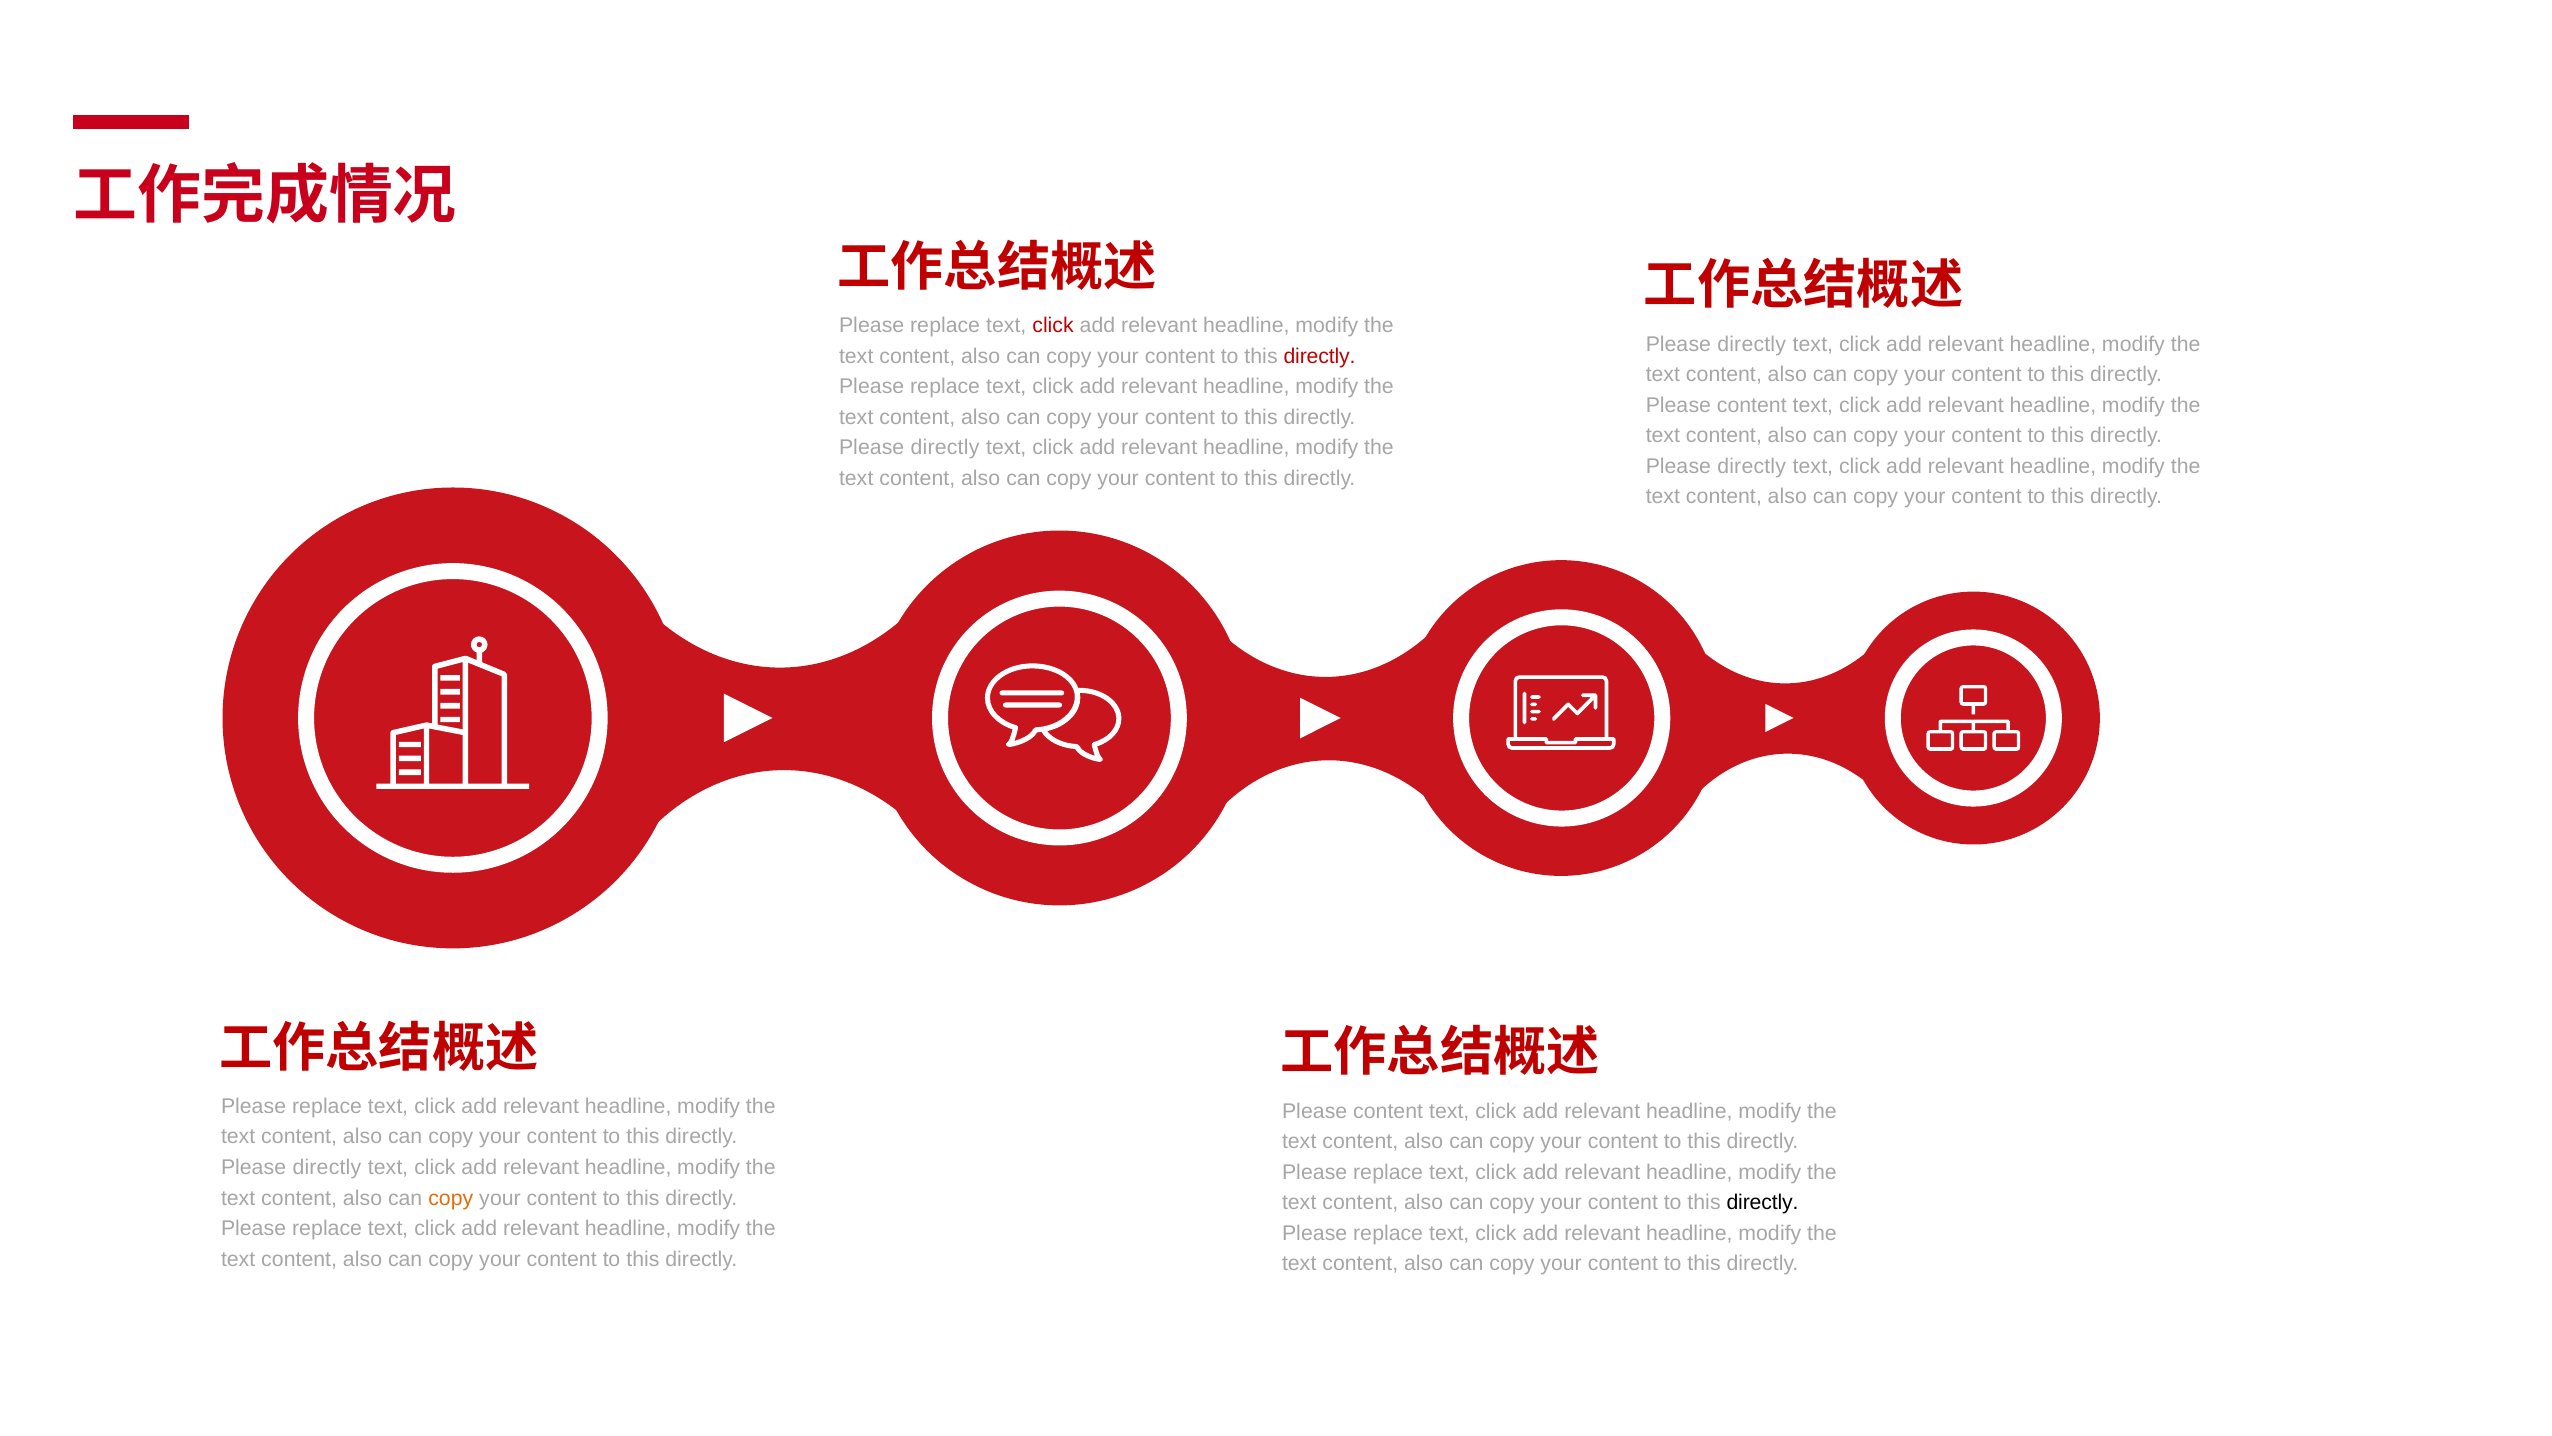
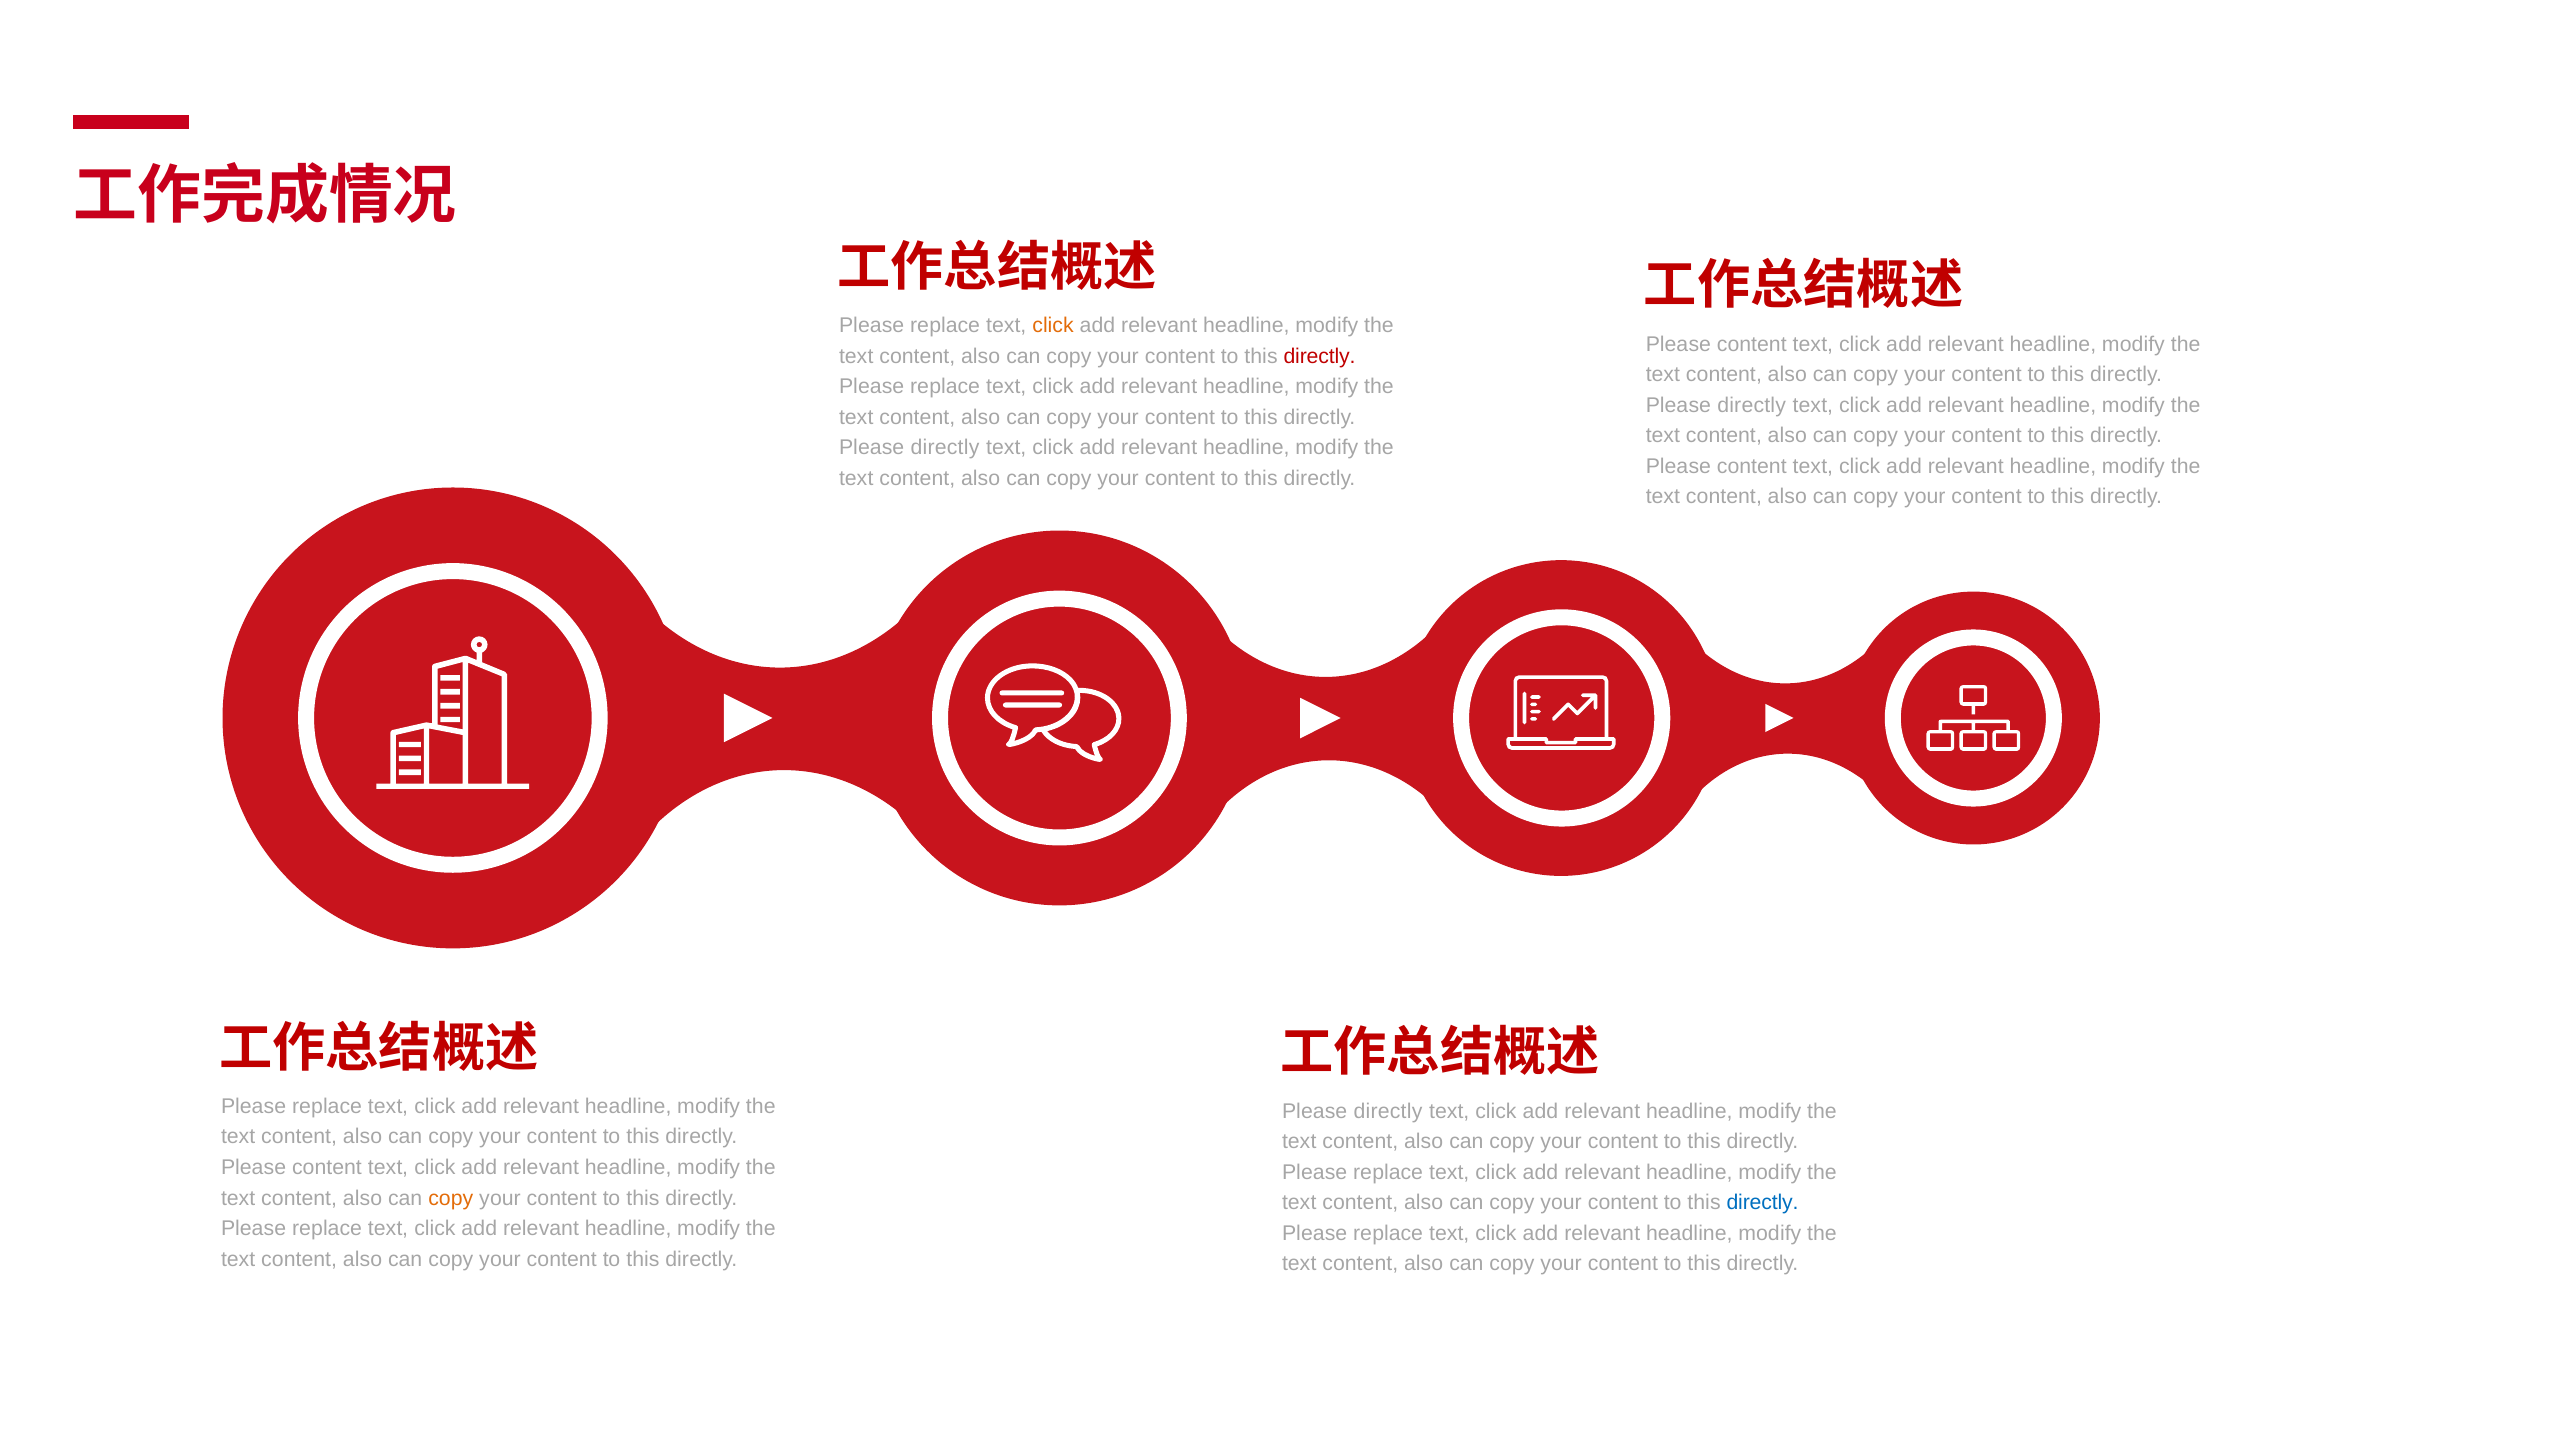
click colour: red -> orange (1053, 326)
directly: directly -> content (1752, 344)
content: content -> directly (1752, 405)
directly: directly -> content (1752, 466)
content: content -> directly (1388, 1111)
directly: directly -> content (327, 1167)
directly colour: black -> blue (1763, 1202)
